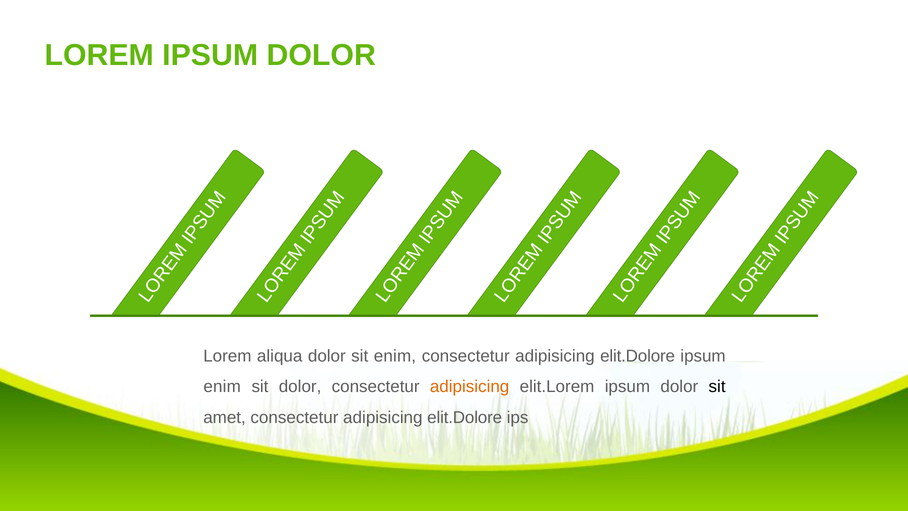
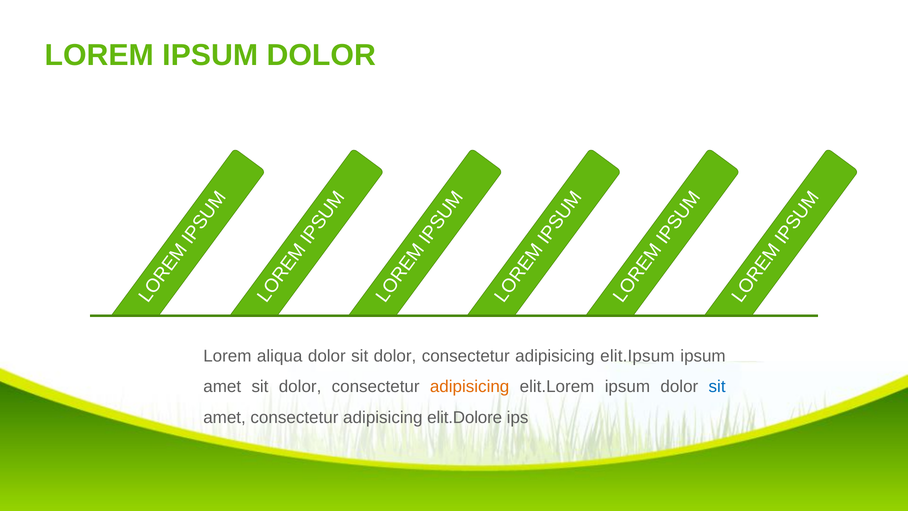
dolor sit enim: enim -> dolor (395, 356)
elit.Dolore: elit.Dolore -> elit.Ipsum (637, 356)
enim: enim -> amet (222, 387)
sit colour: black -> blue (717, 387)
